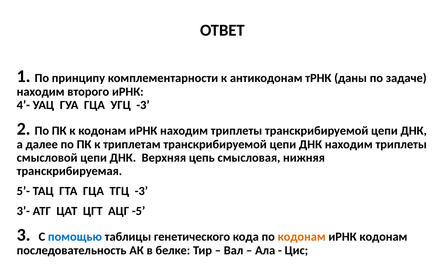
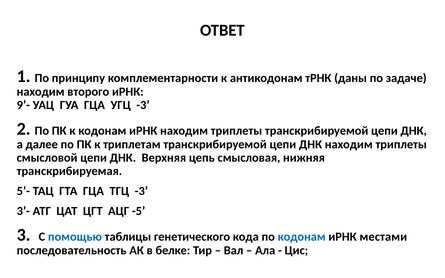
4’-: 4’- -> 9’- (23, 105)
кодонам colour: orange -> blue (302, 237)
иРНК кодонам: кодонам -> местами (383, 237)
